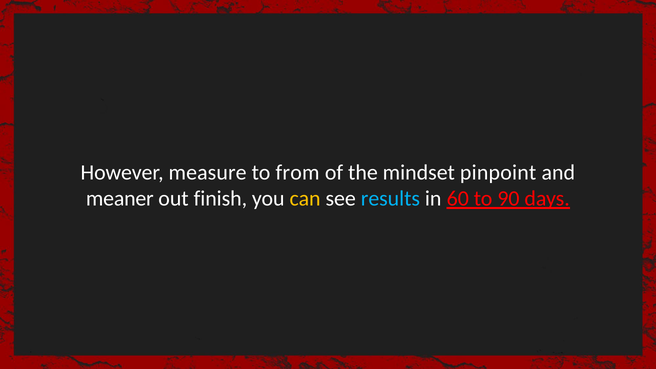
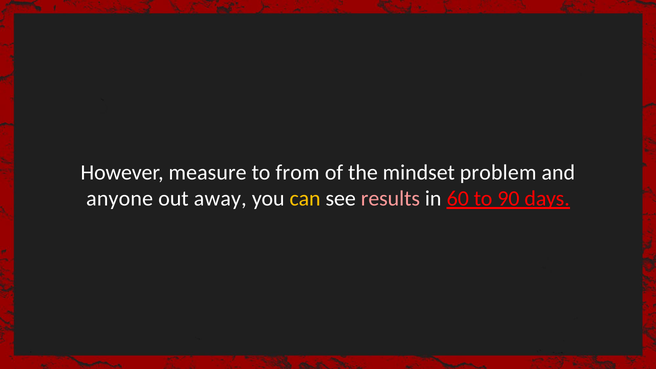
pinpoint: pinpoint -> problem (498, 172)
meaner: meaner -> anyone (120, 199)
finish: finish -> away (220, 199)
results colour: light blue -> pink (390, 199)
